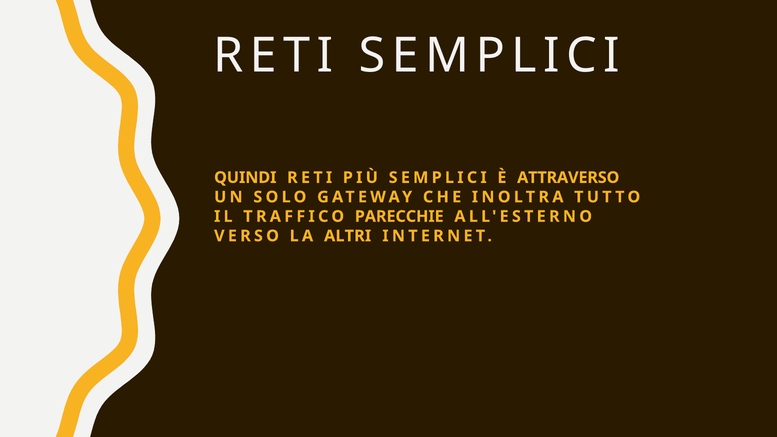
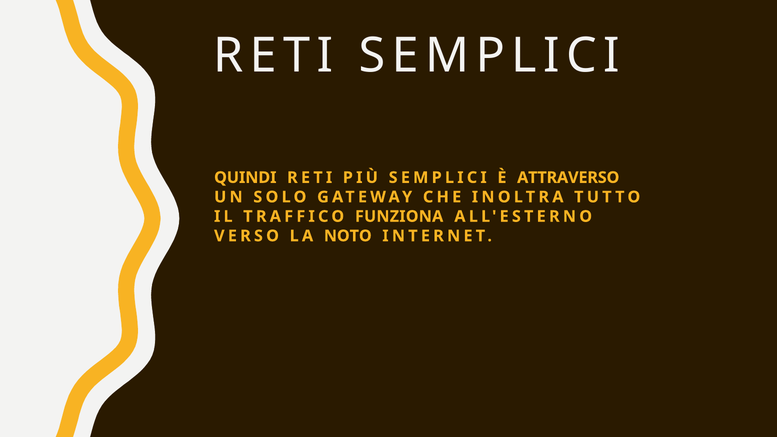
PARECCHIE: PARECCHIE -> FUNZIONA (399, 216)
ALTRI: ALTRI -> NOTO (348, 236)
